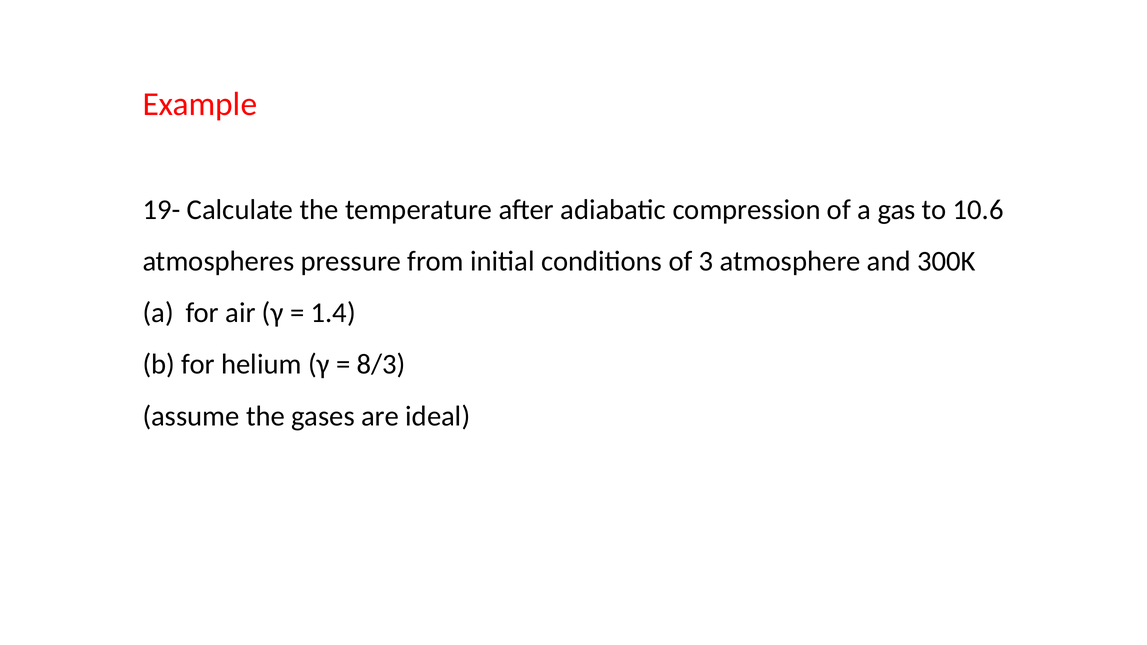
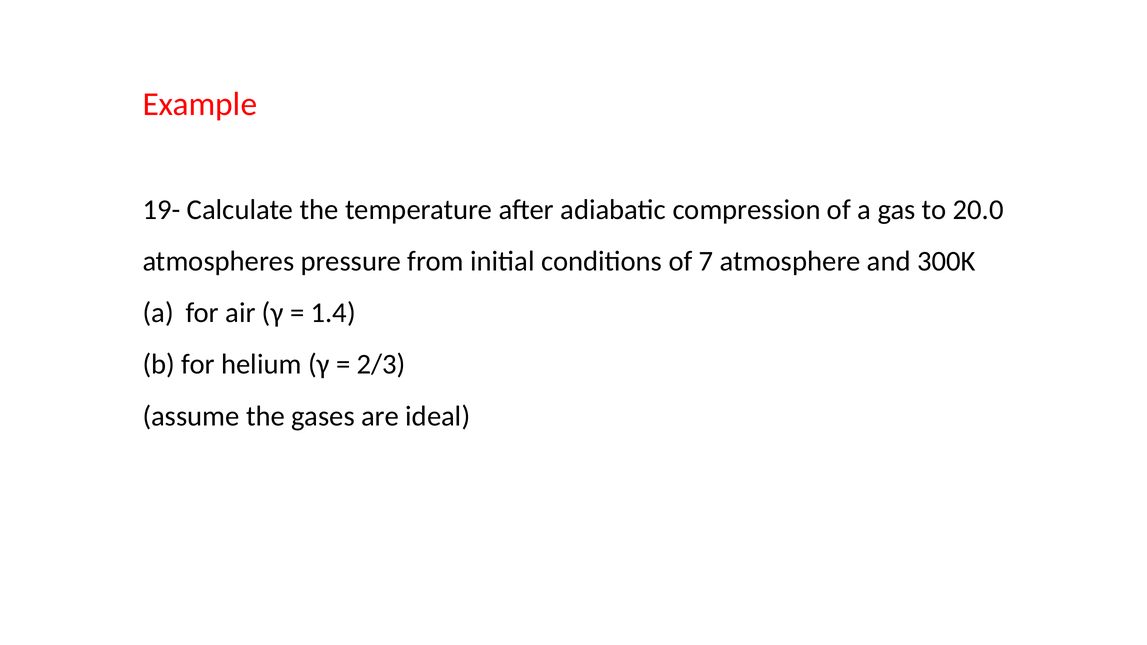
10.6: 10.6 -> 20.0 (978, 210)
3: 3 -> 7 (706, 261)
8/3: 8/3 -> 2/3 (381, 365)
